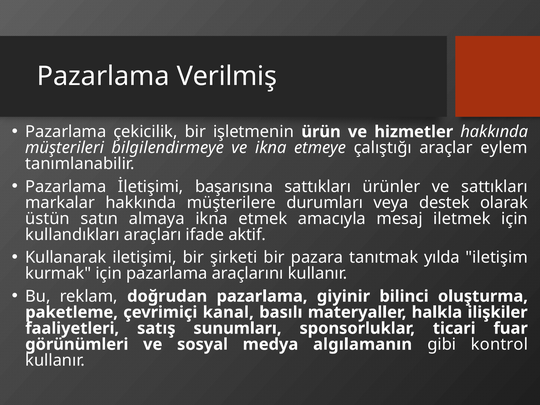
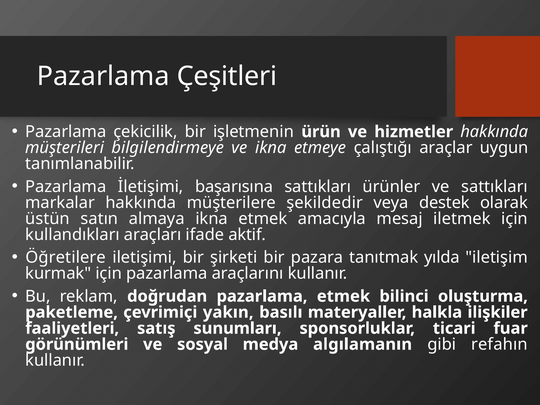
Verilmiş: Verilmiş -> Çeşitleri (227, 76)
eylem: eylem -> uygun (504, 148)
durumları: durumları -> şekildedir (325, 203)
Kullanarak: Kullanarak -> Öğretilere (66, 257)
pazarlama giyinir: giyinir -> etmek (343, 296)
kanal: kanal -> yakın (228, 312)
kontrol: kontrol -> refahın (499, 344)
